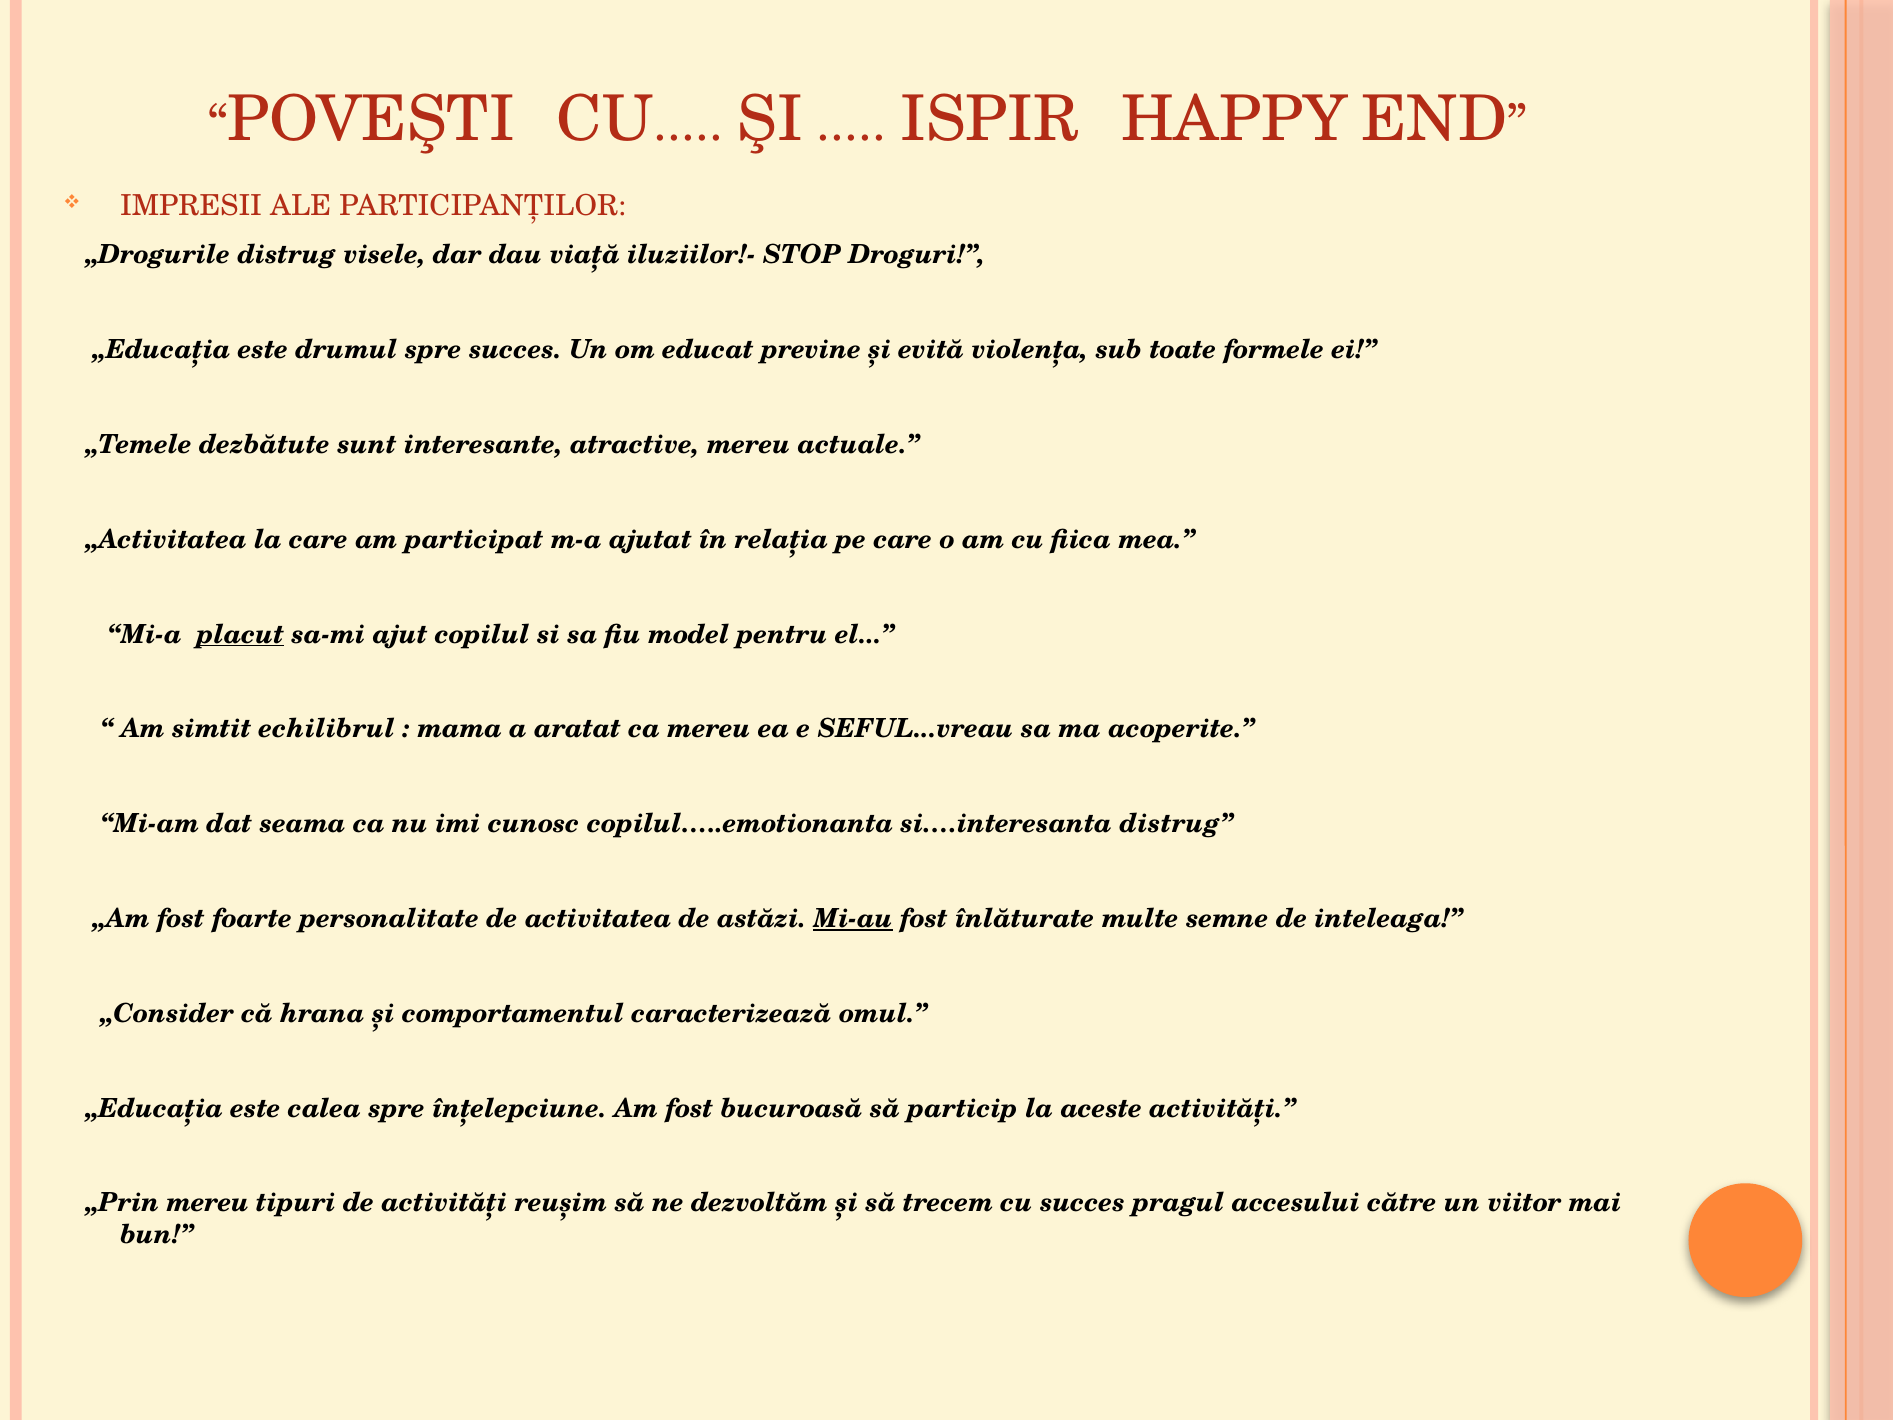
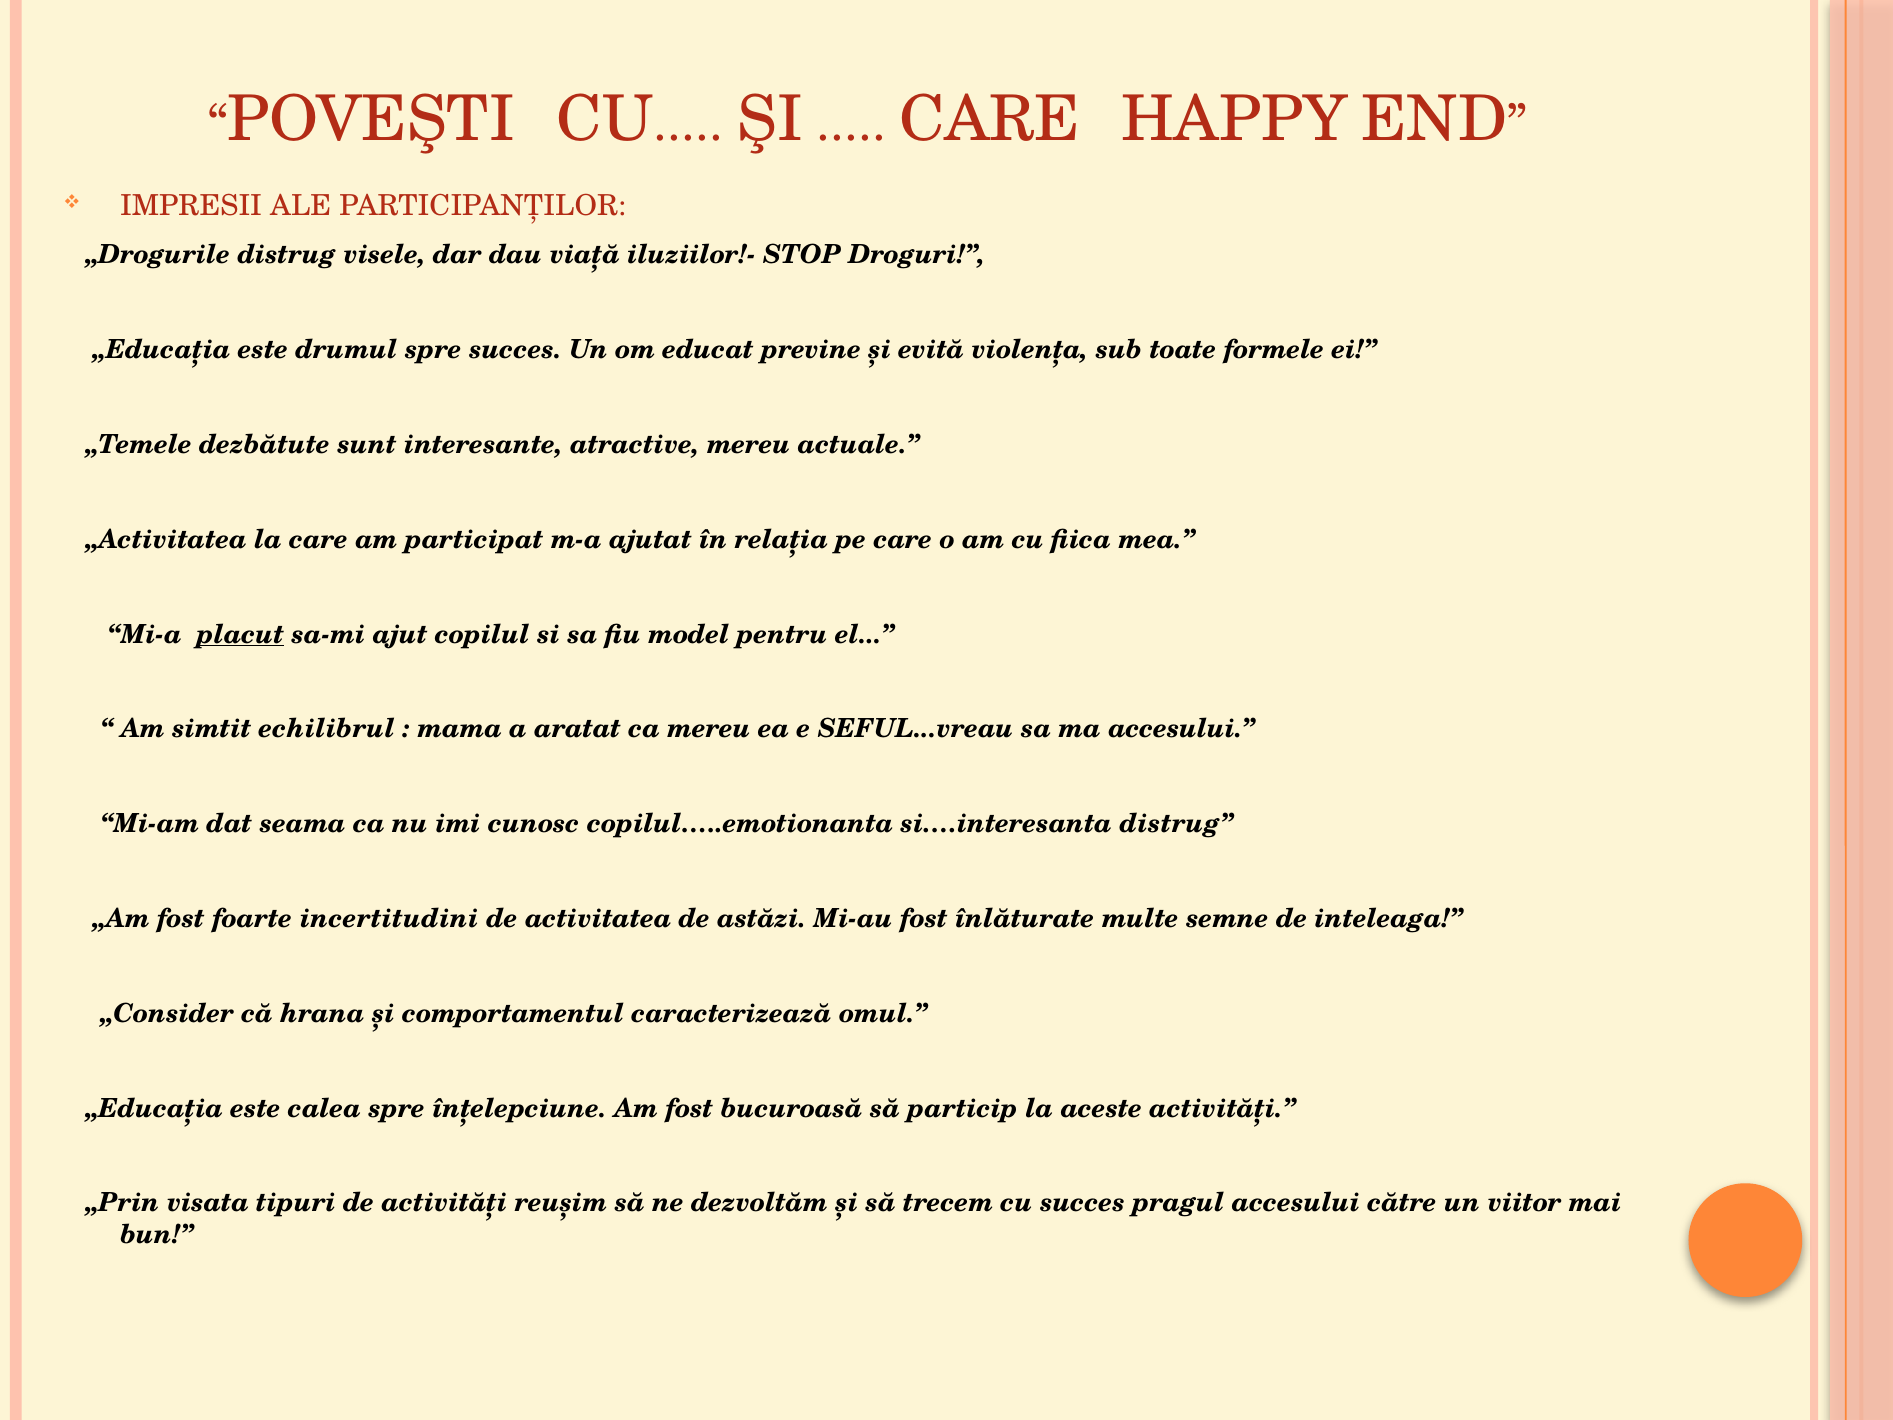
ISPIR: ISPIR -> CARE (990, 120)
ma acoperite: acoperite -> accesului (1181, 729)
personalitate: personalitate -> incertitudini (389, 919)
Mi-au underline: present -> none (853, 919)
„Prin mereu: mereu -> visata (208, 1203)
